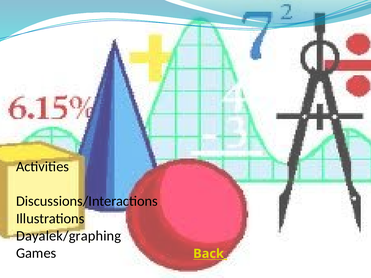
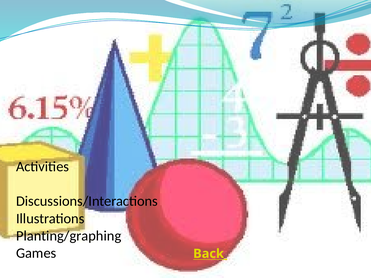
Dayalek/graphing: Dayalek/graphing -> Planting/graphing (69, 236)
